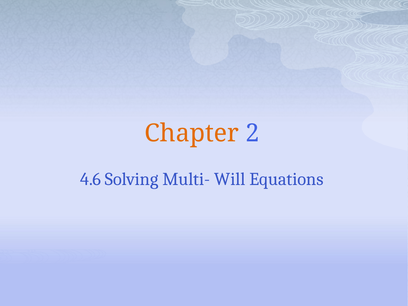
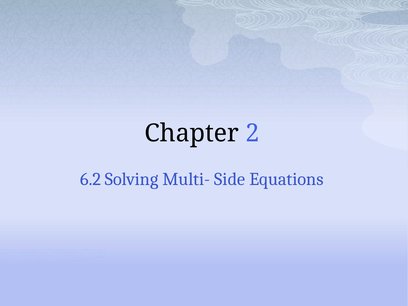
Chapter colour: orange -> black (192, 133)
4.6: 4.6 -> 6.2 (91, 179)
Will: Will -> Side (230, 179)
